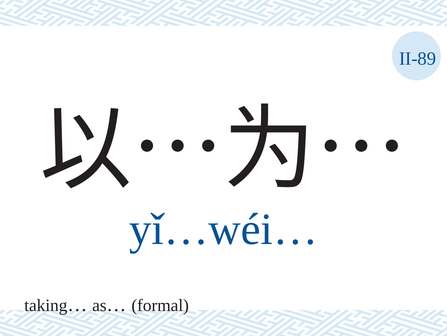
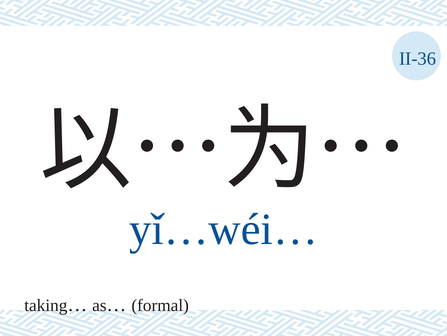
II-89: II-89 -> II-36 (418, 59)
